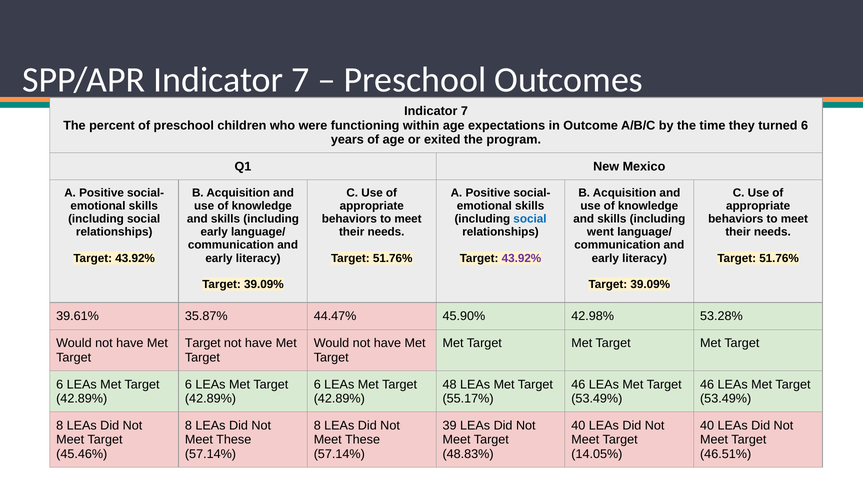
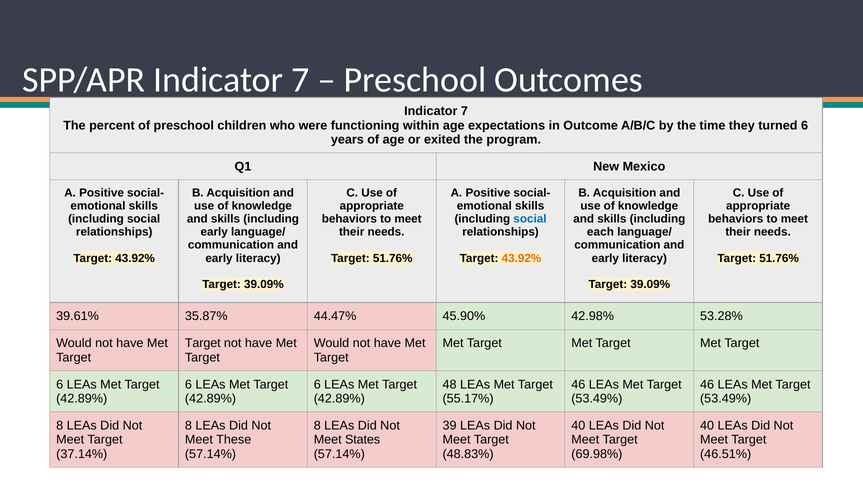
went: went -> each (600, 232)
43.92% colour: purple -> orange (521, 258)
These: These -> States (363, 440)
45.46%: 45.46% -> 37.14% (82, 454)
14.05%: 14.05% -> 69.98% (597, 454)
